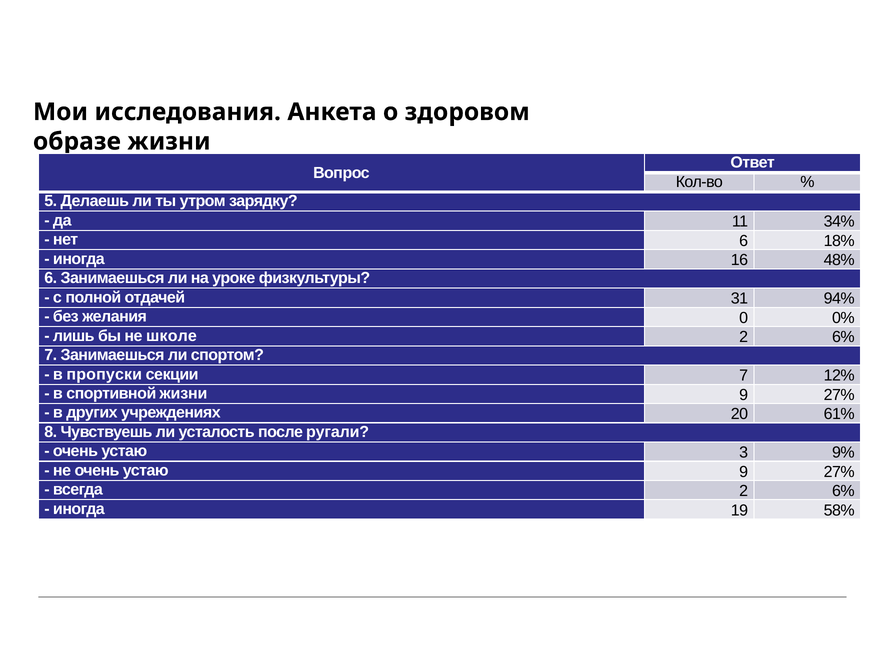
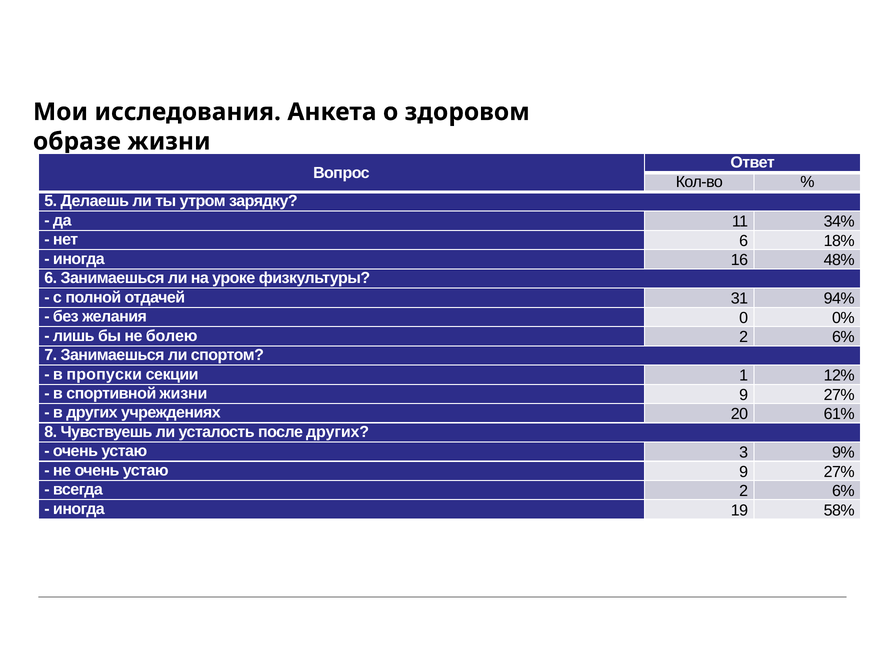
школе: школе -> болею (172, 336)
секции 7: 7 -> 1 (744, 375)
после ругали: ругали -> других (338, 432)
